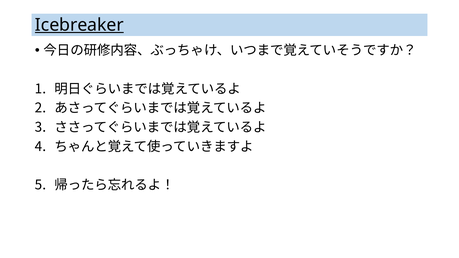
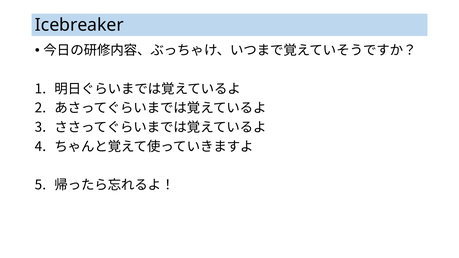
Icebreaker underline: present -> none (79, 25)
